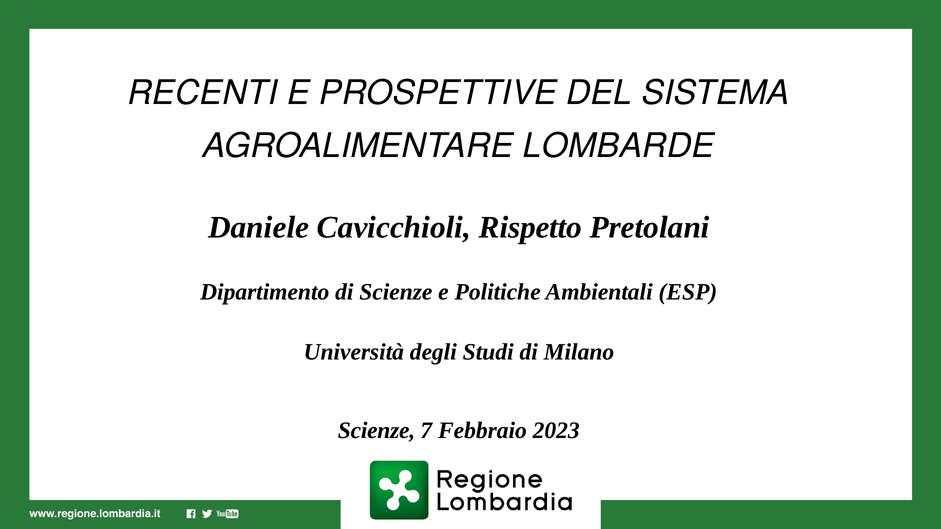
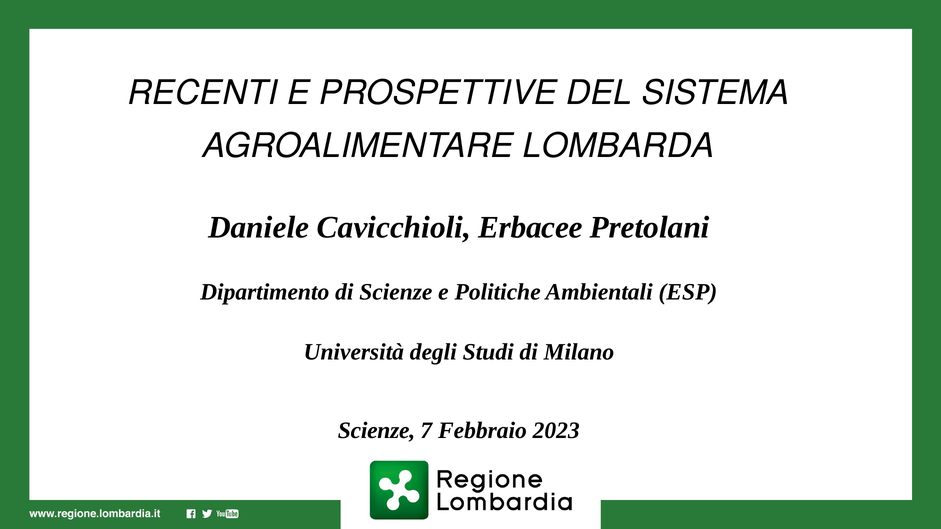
LOMBARDE: LOMBARDE -> LOMBARDA (619, 146)
Rispetto: Rispetto -> Erbacee (530, 228)
